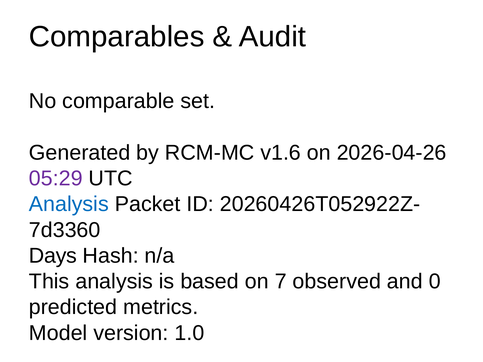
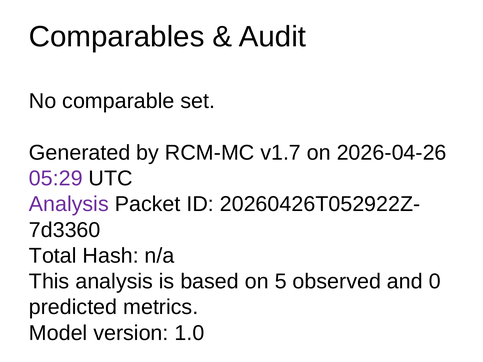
v1.6: v1.6 -> v1.7 (281, 153)
Analysis colour: blue -> purple (69, 204)
Days: Days -> Total (53, 256)
7: 7 -> 5 (281, 282)
